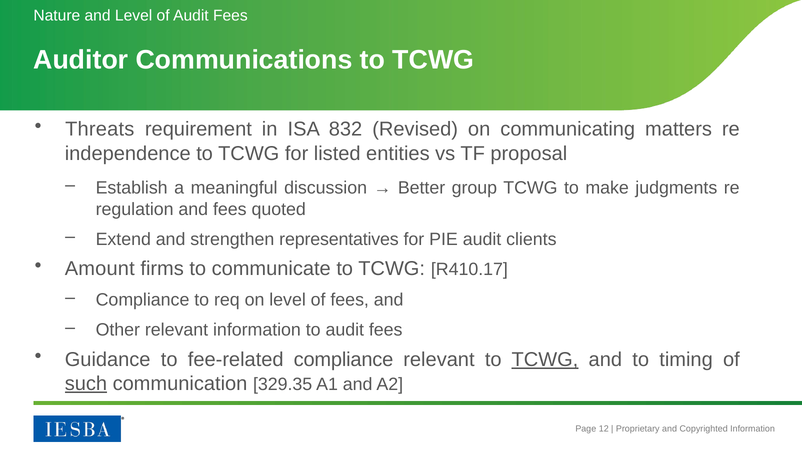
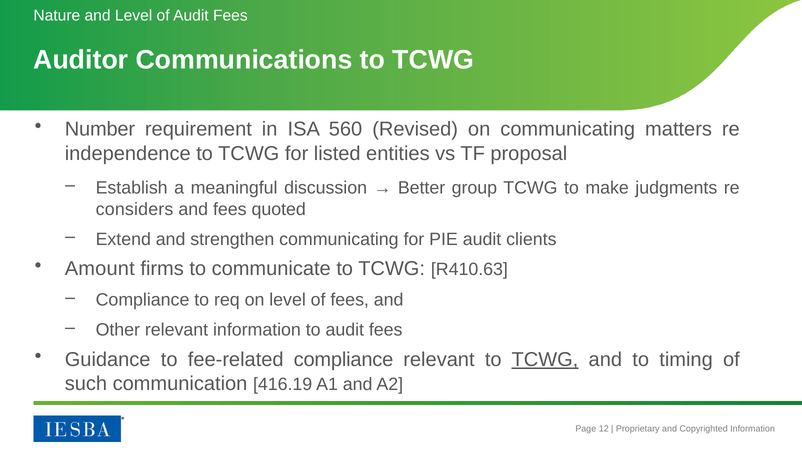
Threats: Threats -> Number (100, 129)
832: 832 -> 560 (346, 129)
regulation: regulation -> considers (135, 209)
strengthen representatives: representatives -> communicating (339, 239)
R410.17: R410.17 -> R410.63 (469, 270)
such underline: present -> none (86, 384)
329.35: 329.35 -> 416.19 (283, 385)
